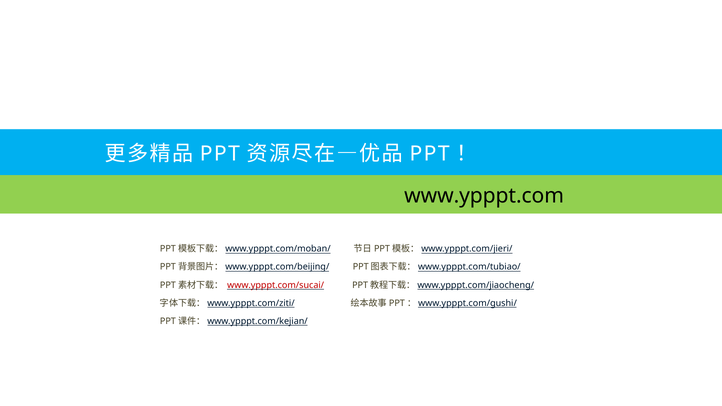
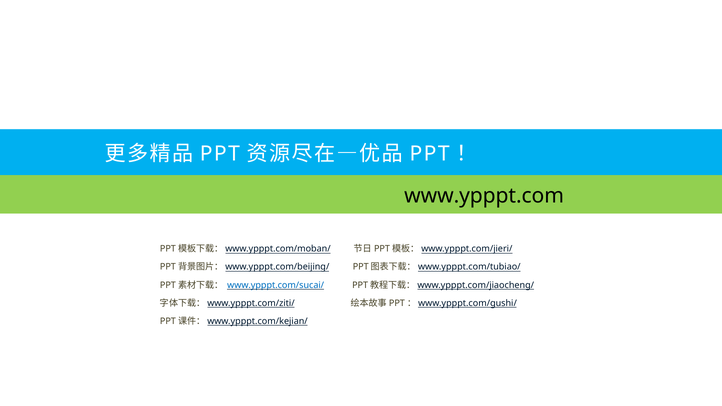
www.ypppt.com/sucai/ colour: red -> blue (276, 285)
